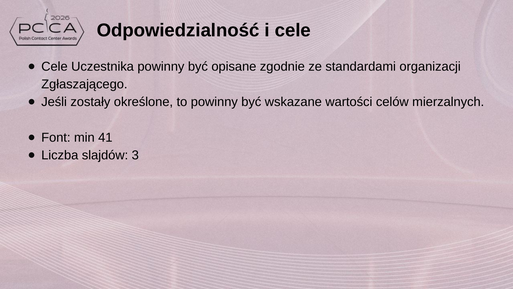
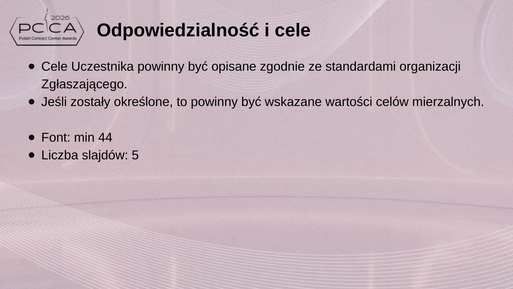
41: 41 -> 44 (105, 137)
3: 3 -> 5 (135, 155)
